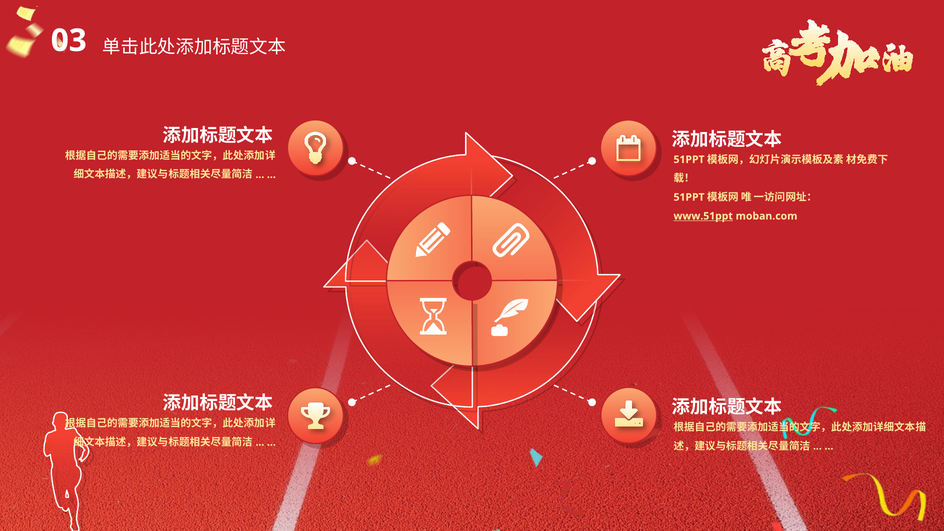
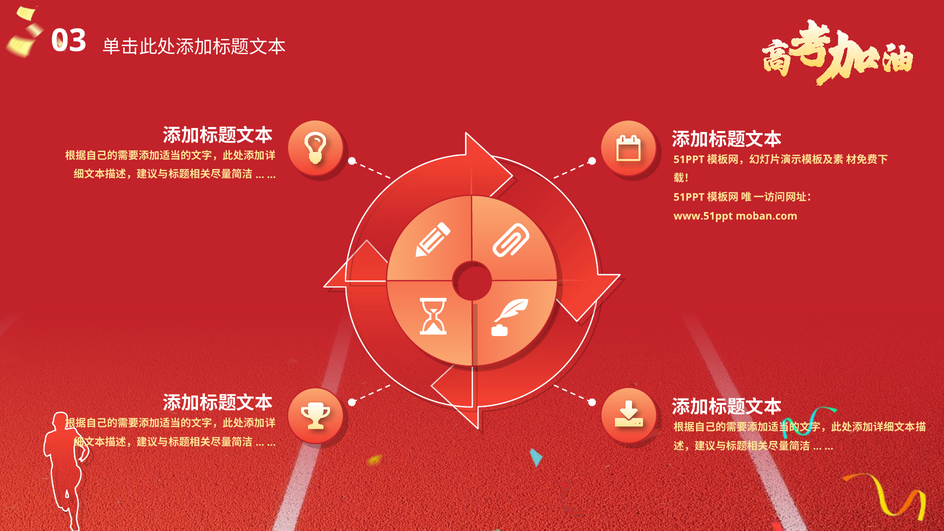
www.51ppt underline: present -> none (703, 216)
